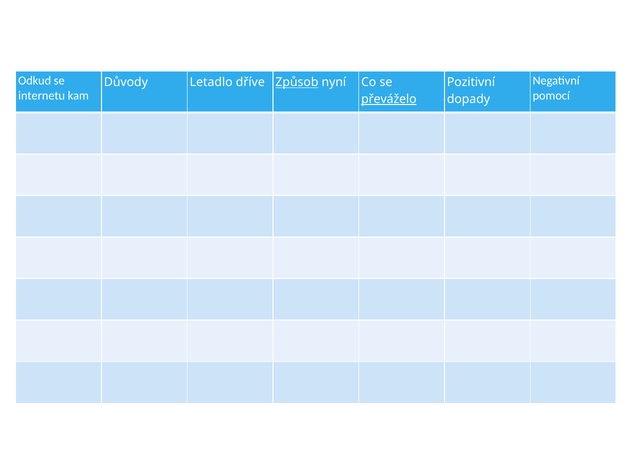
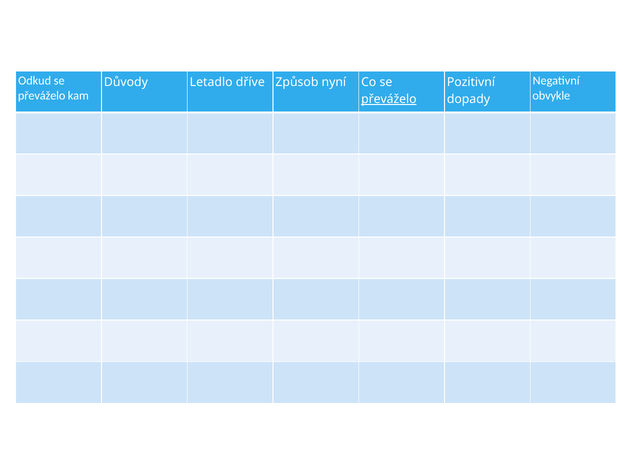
Způsob underline: present -> none (297, 82)
internetu: internetu -> převáželo (42, 96)
pomocí: pomocí -> obvykle (551, 96)
